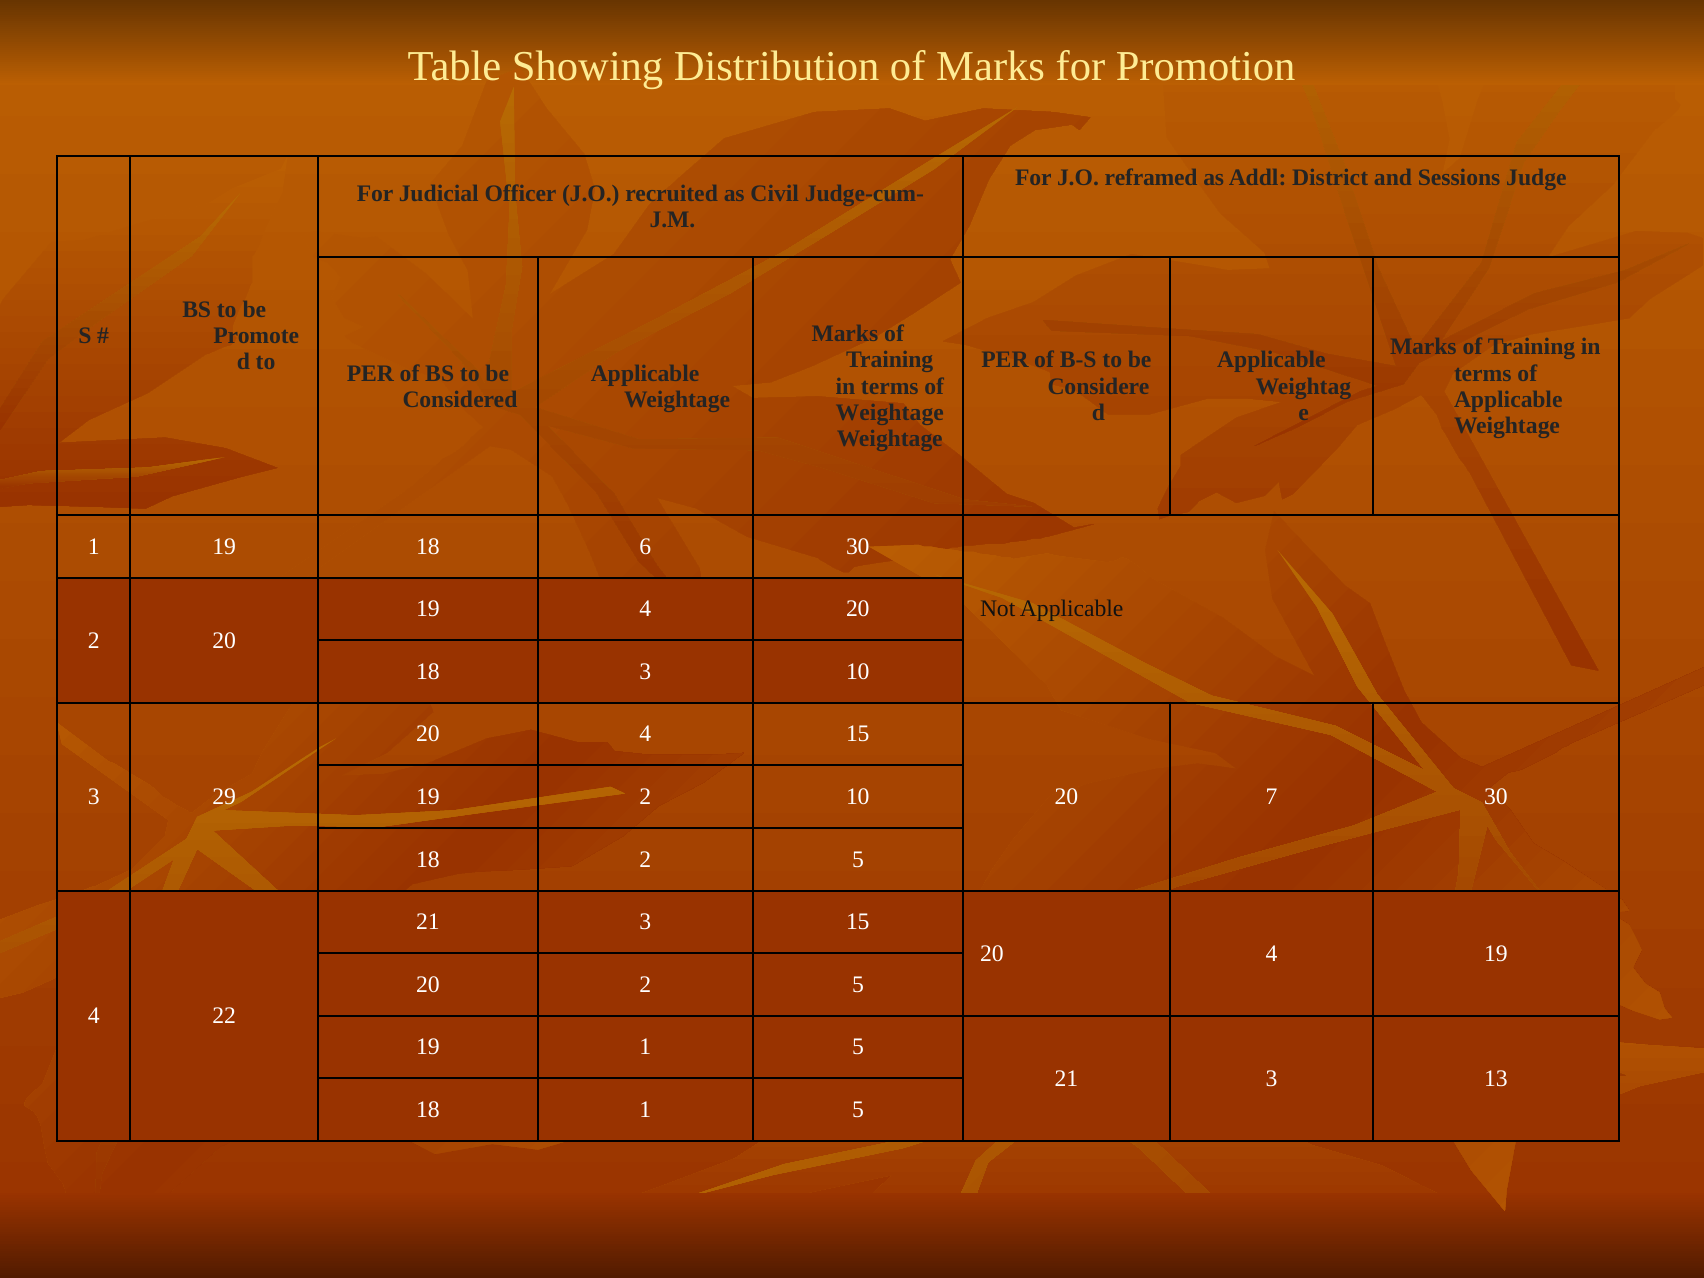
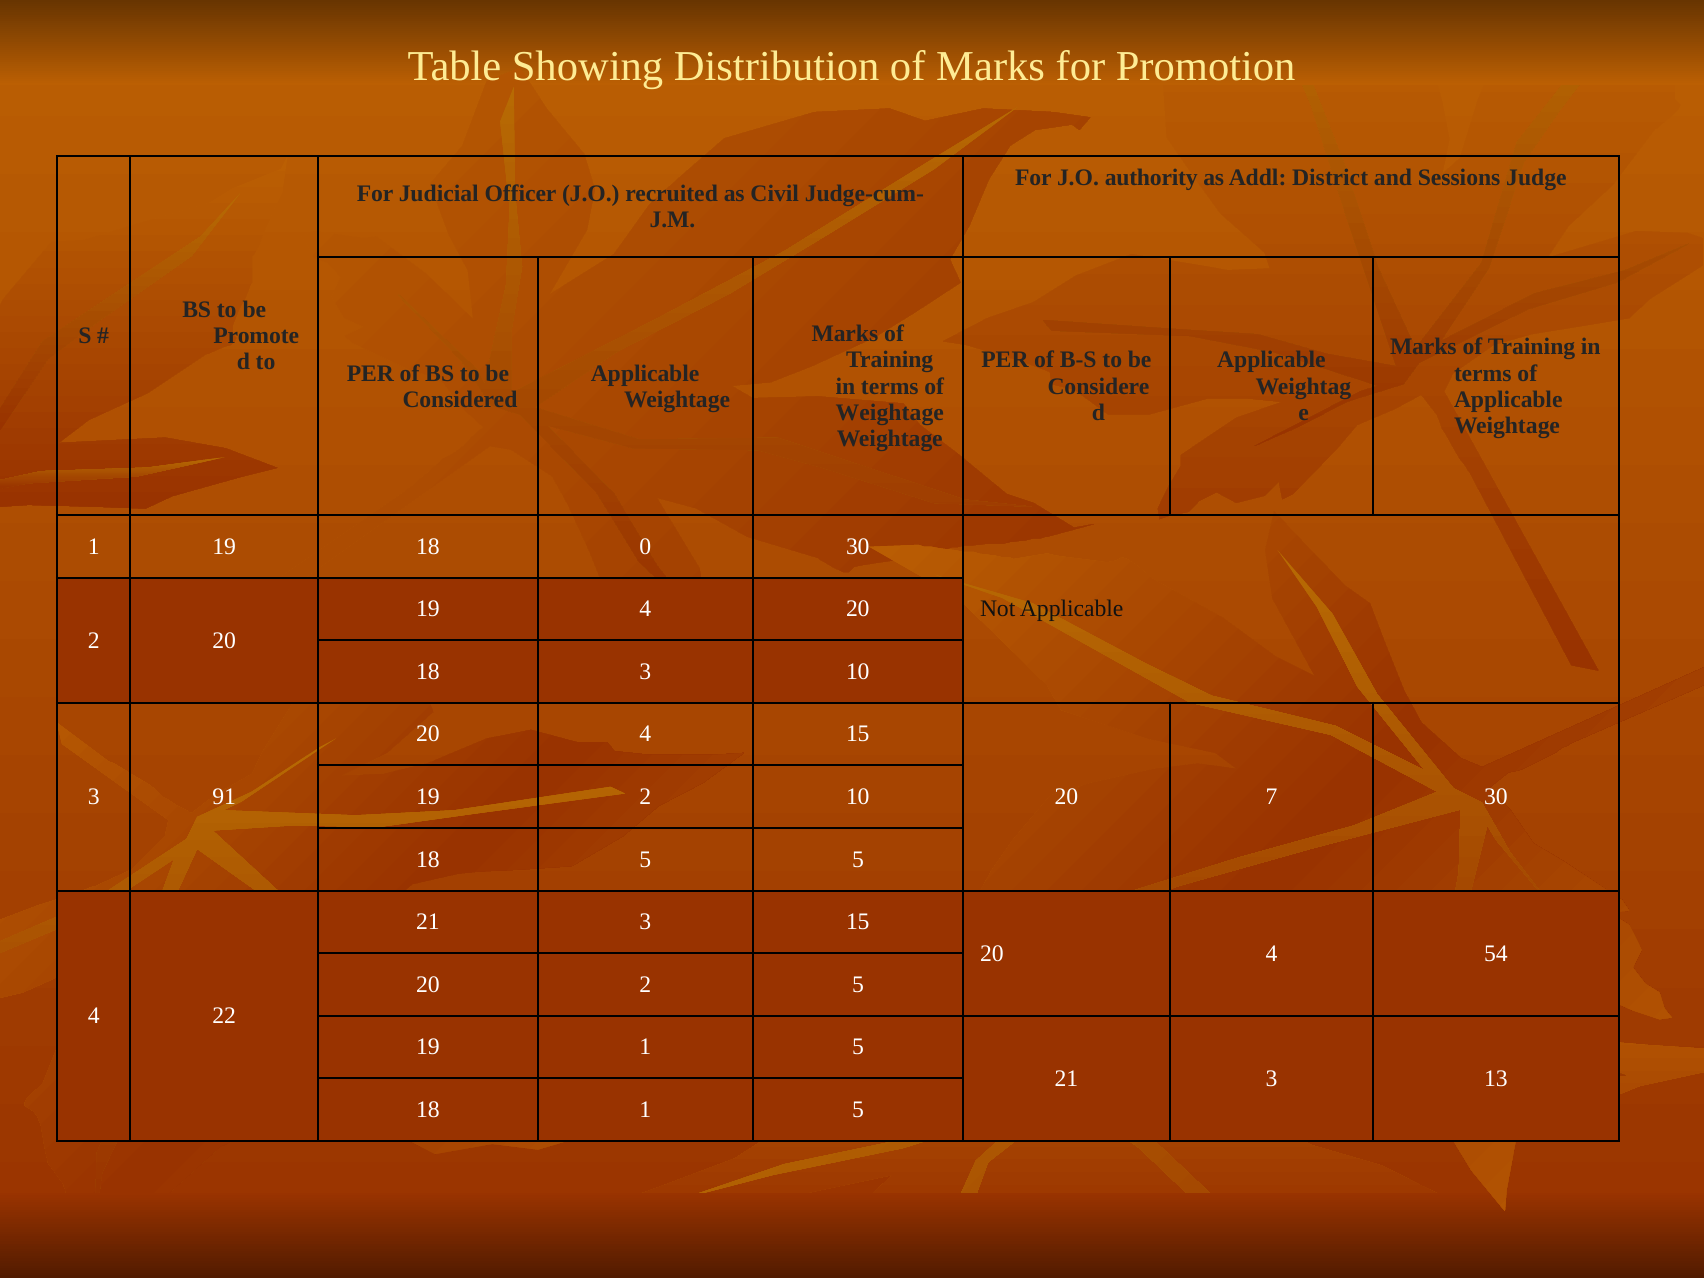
reframed: reframed -> authority (1151, 178)
6: 6 -> 0 (645, 546)
29: 29 -> 91 (224, 797)
18 2: 2 -> 5 (645, 859)
4 19: 19 -> 54 (1496, 953)
